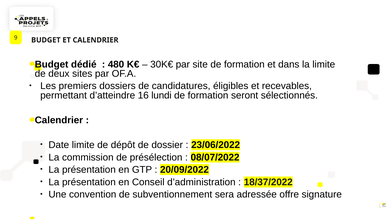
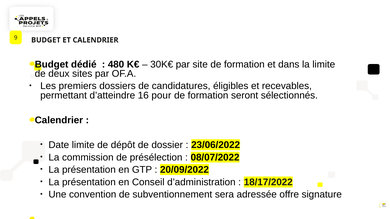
lundi: lundi -> pour (161, 96)
18/37/2022: 18/37/2022 -> 18/17/2022 (268, 182)
